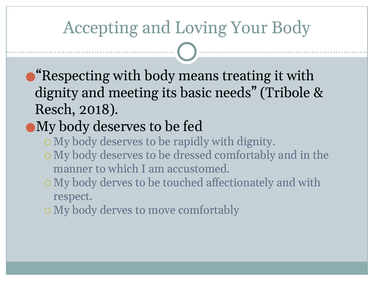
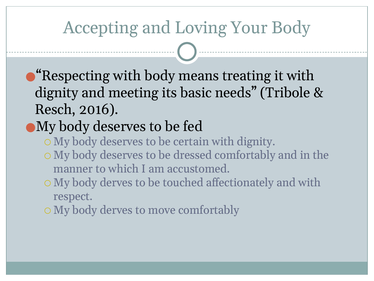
2018: 2018 -> 2016 (99, 109)
rapidly: rapidly -> certain (191, 141)
